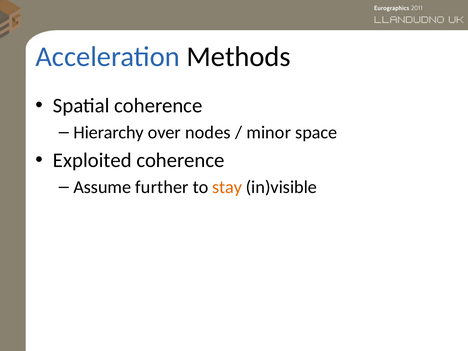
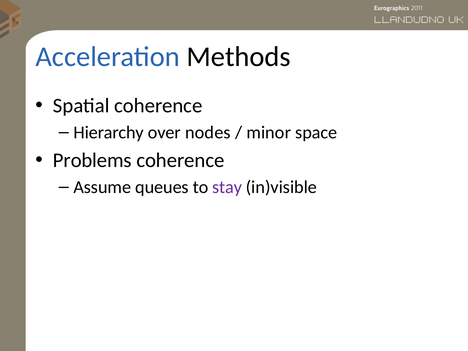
Exploited: Exploited -> Problems (92, 160)
further: further -> queues (162, 187)
stay colour: orange -> purple (227, 187)
